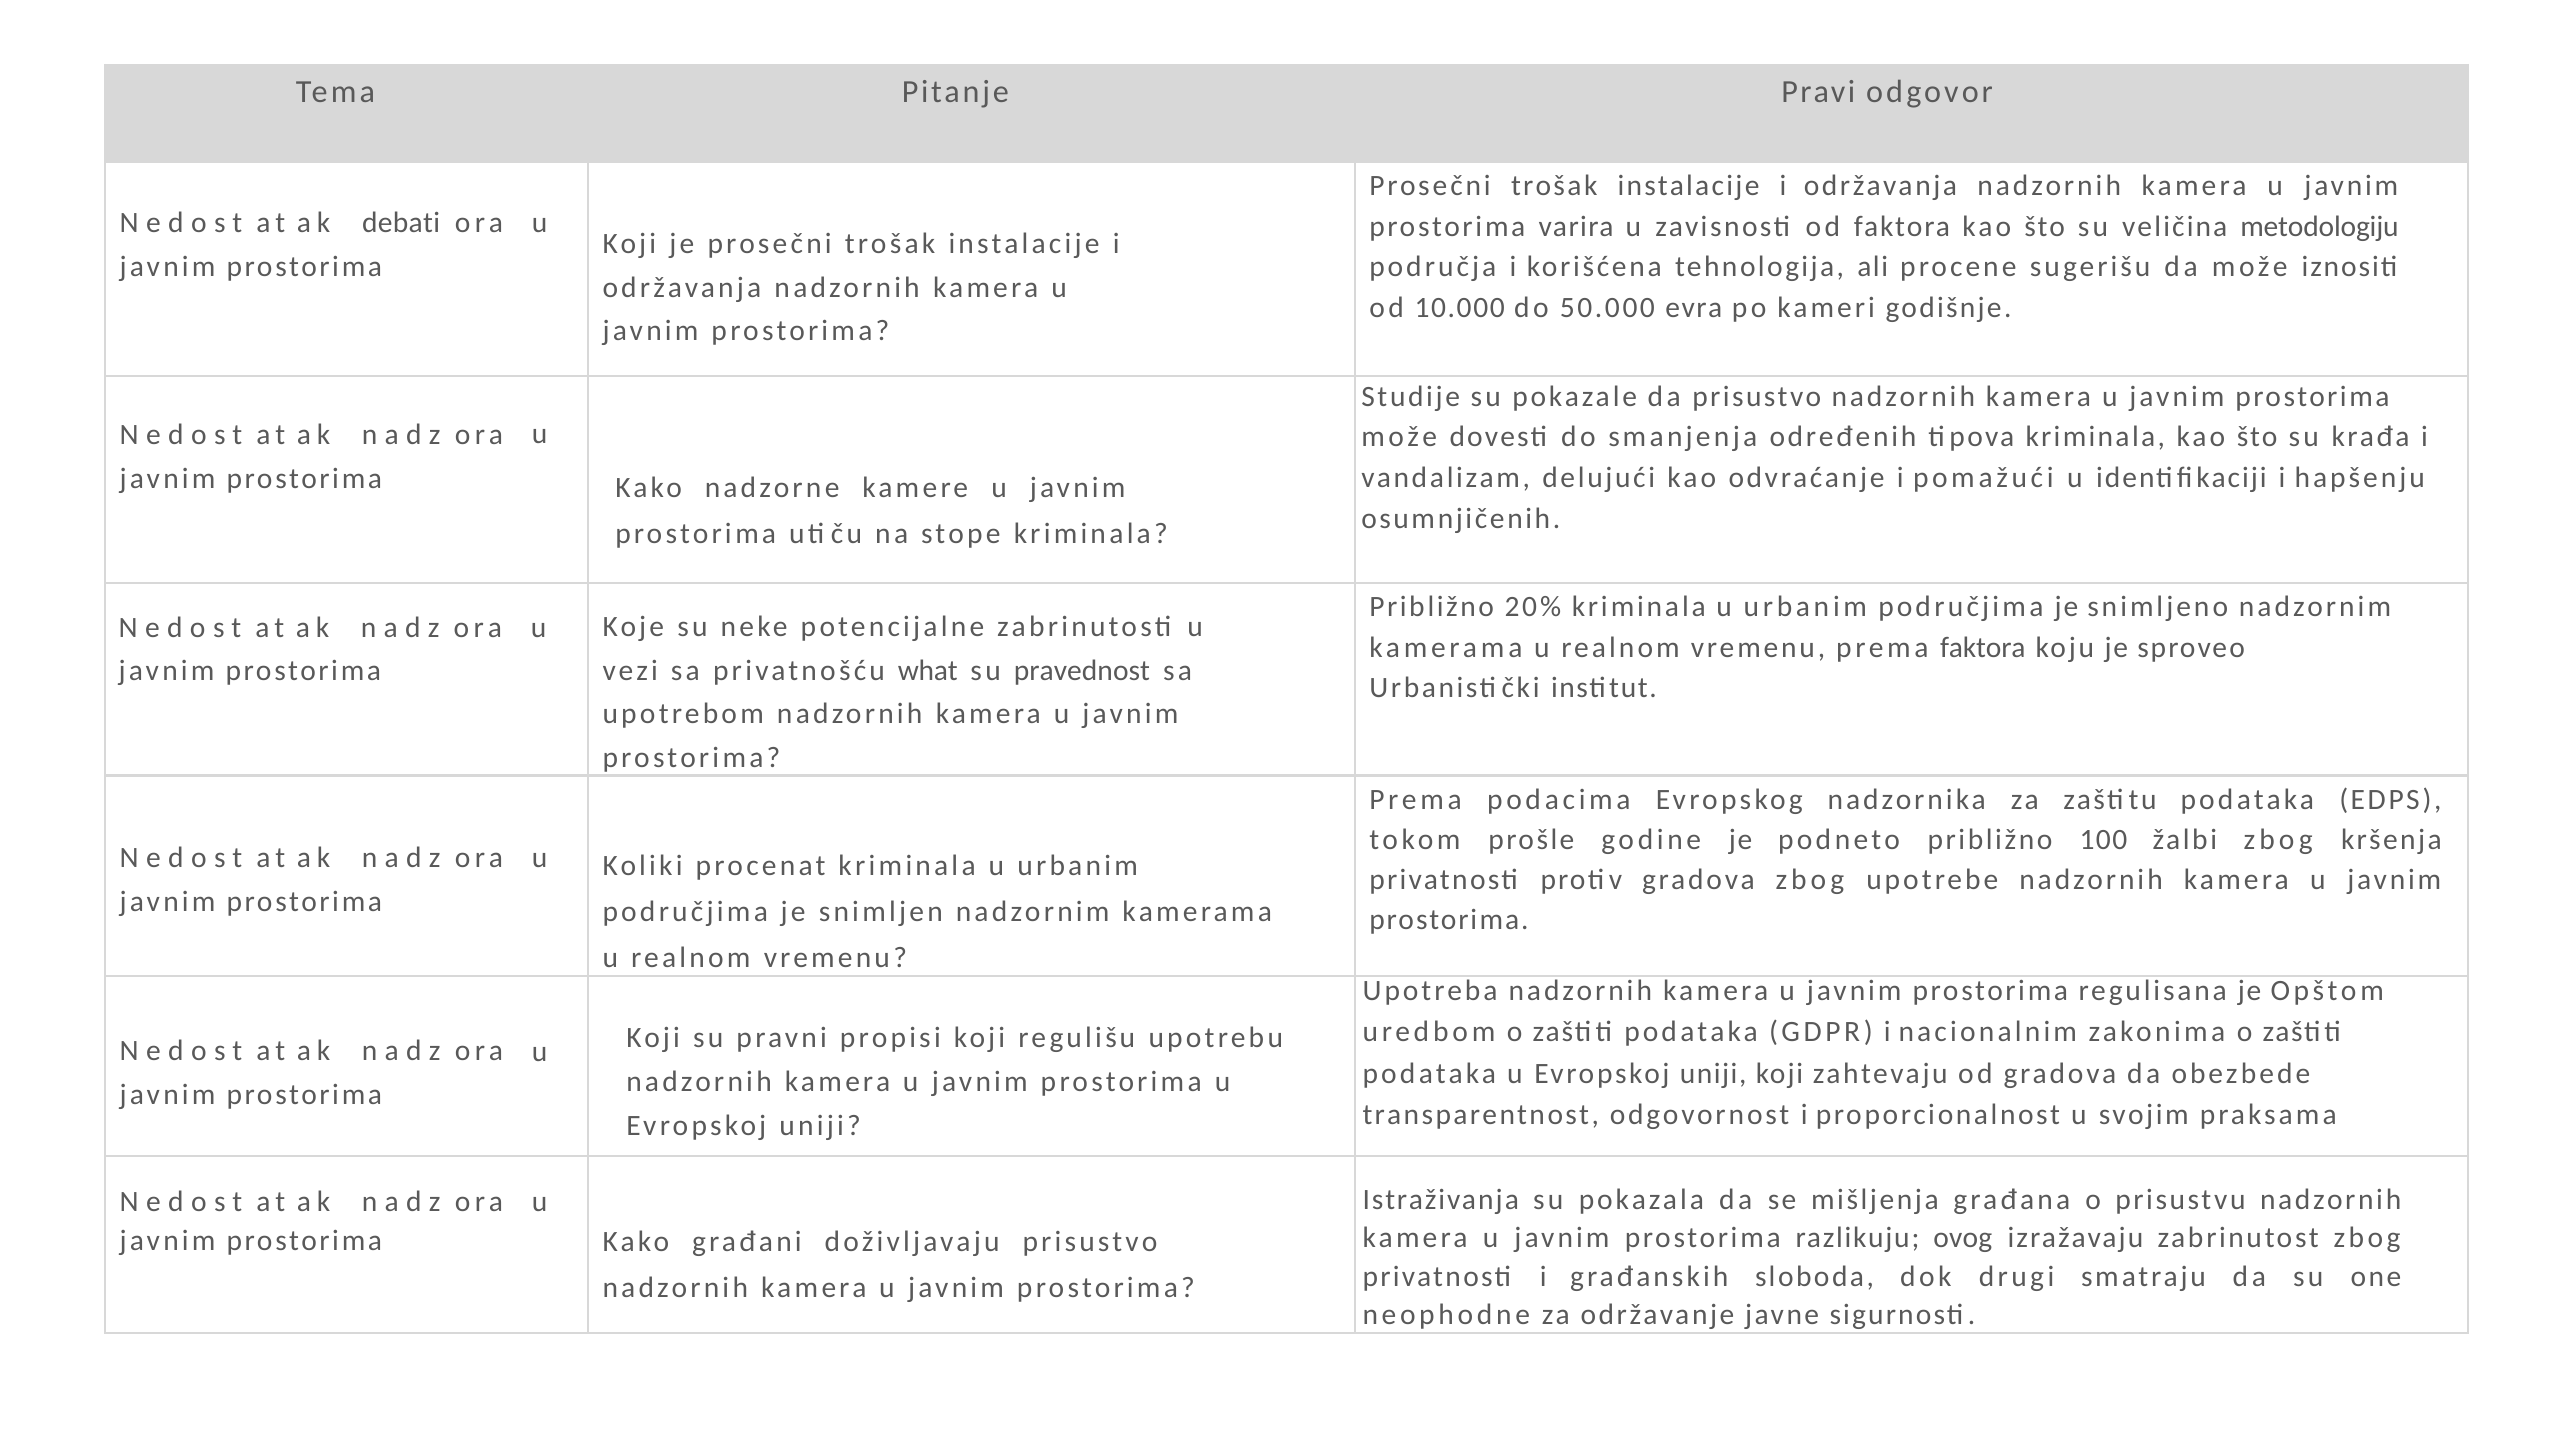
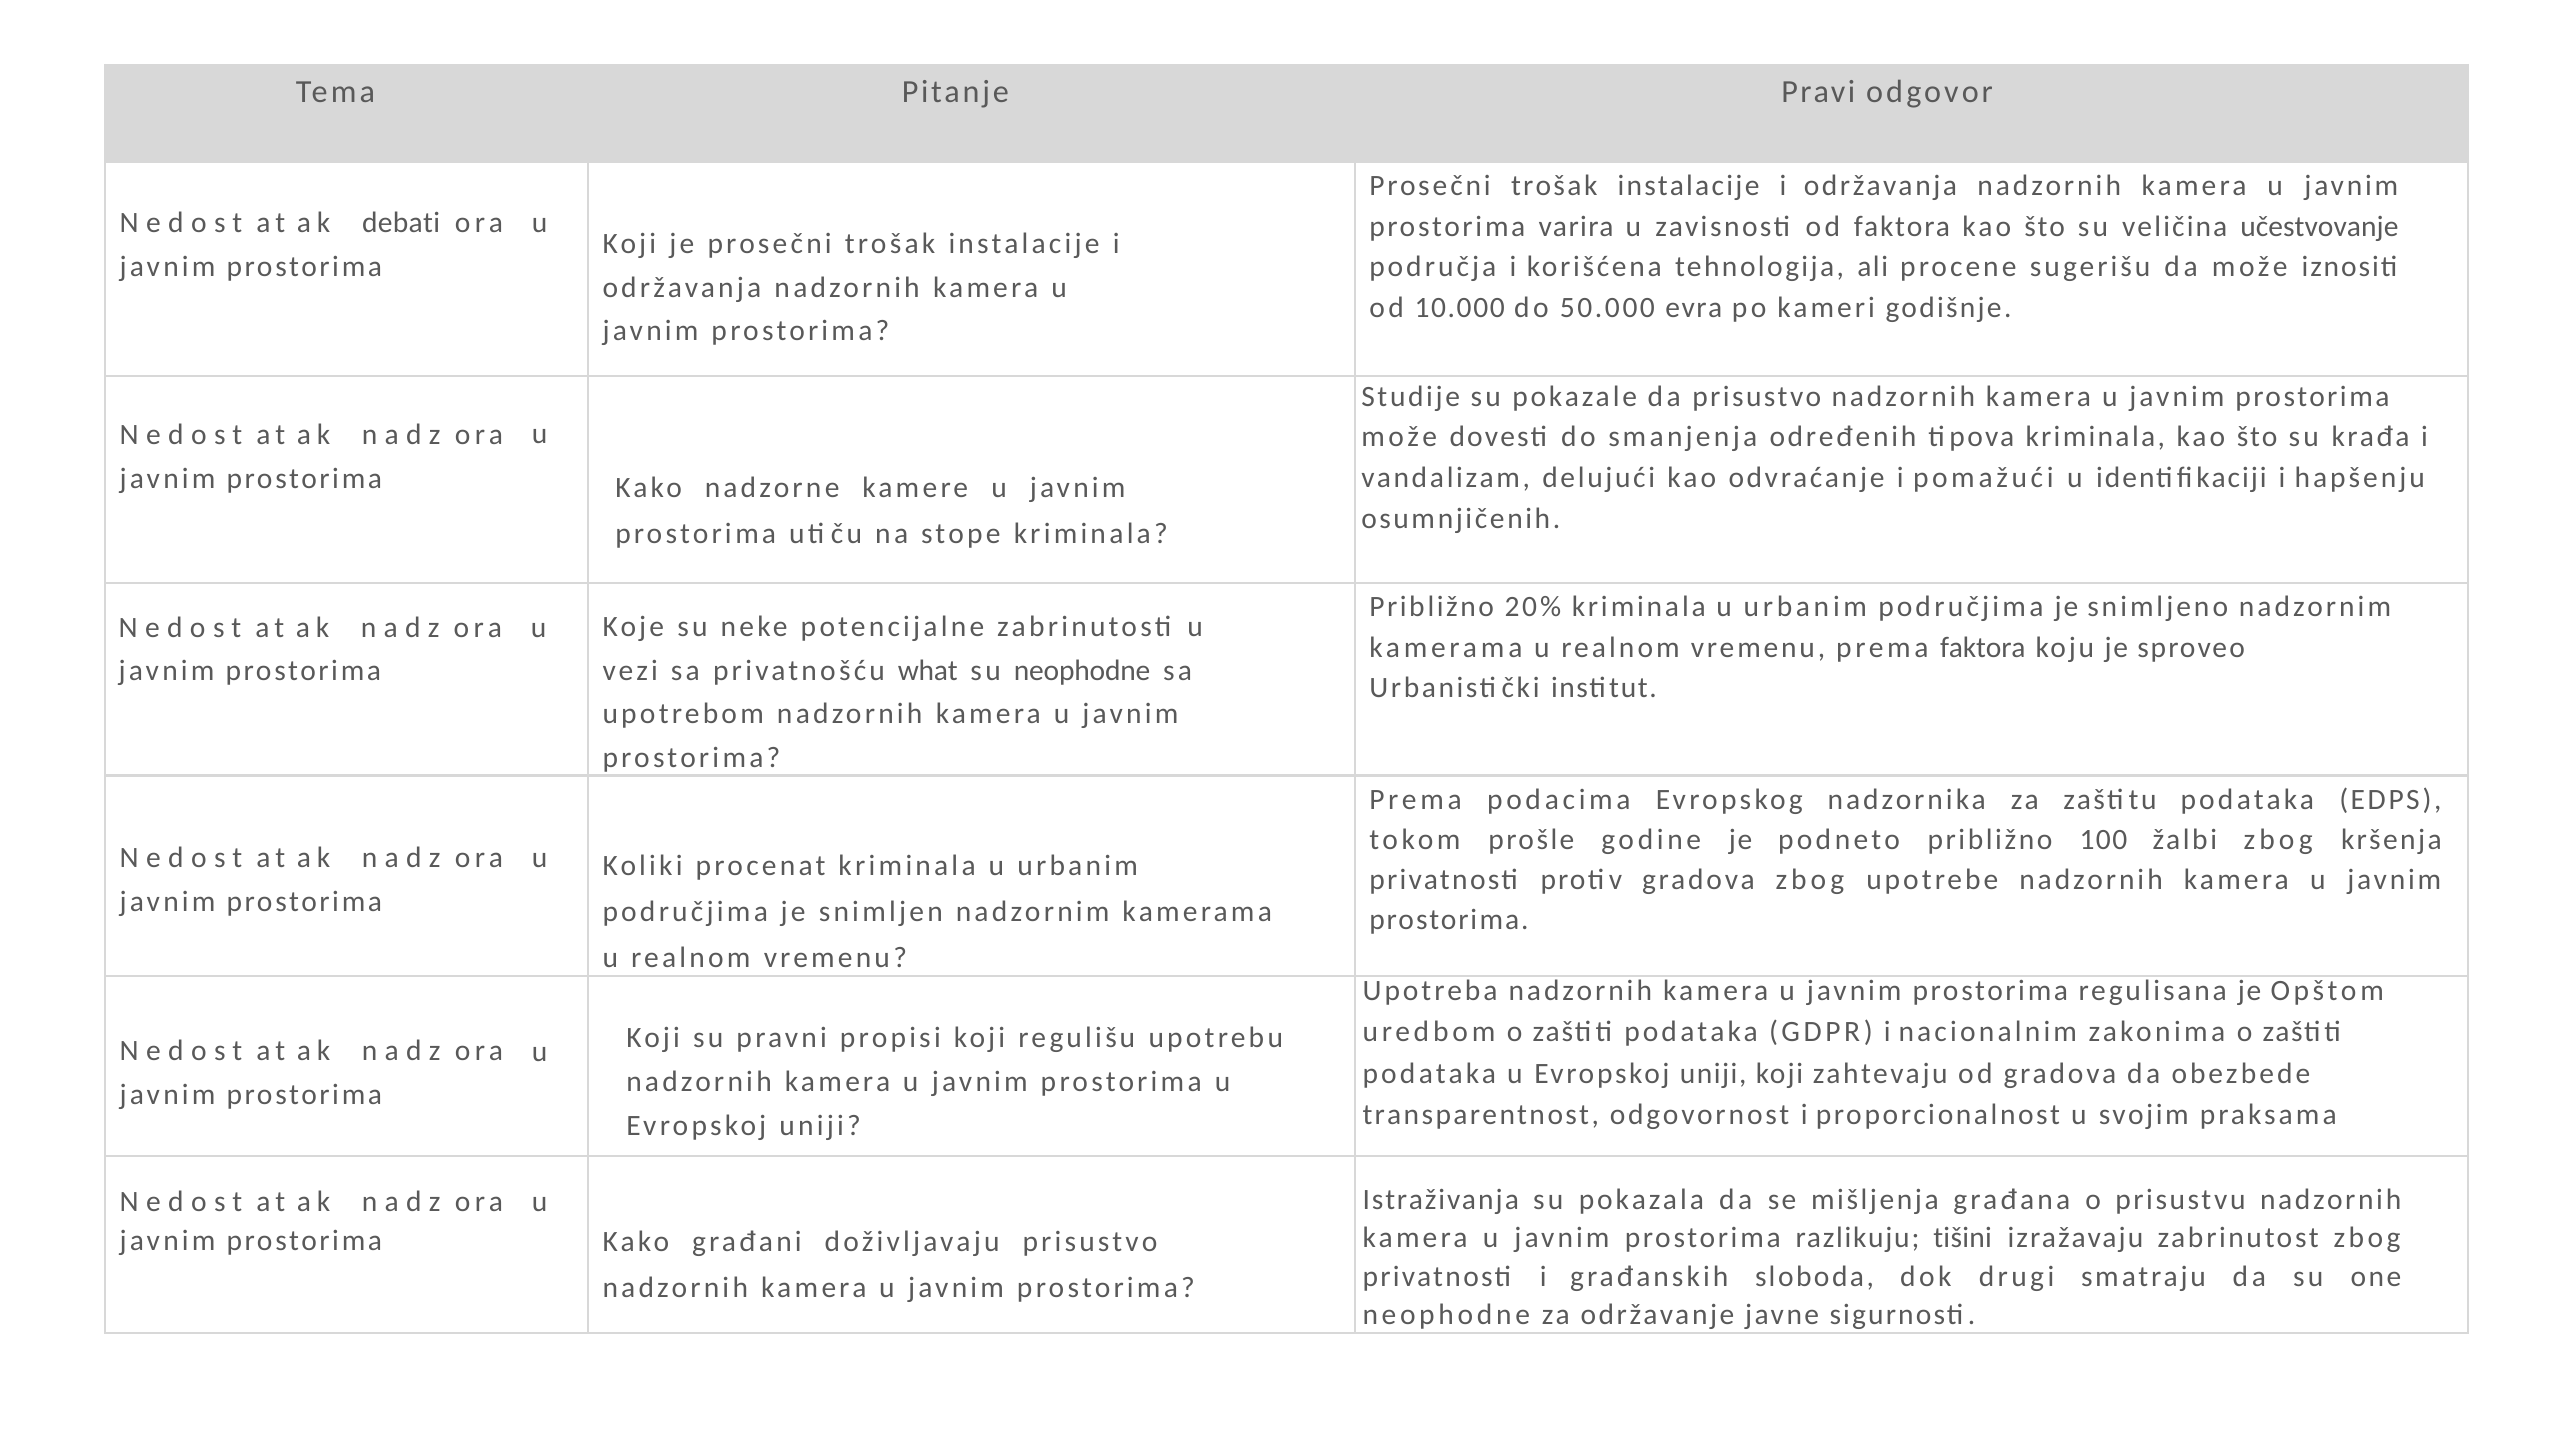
metodologiju: metodologiju -> učestvovanje (2319, 227)
su pravednost: pravednost -> neophodne (1082, 670)
ovog: ovog -> tišini (1963, 1238)
